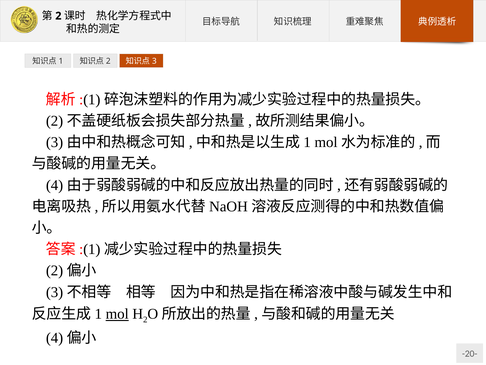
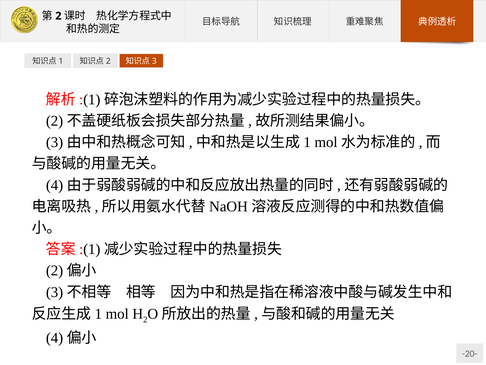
mol underline: present -> none (117, 314)
